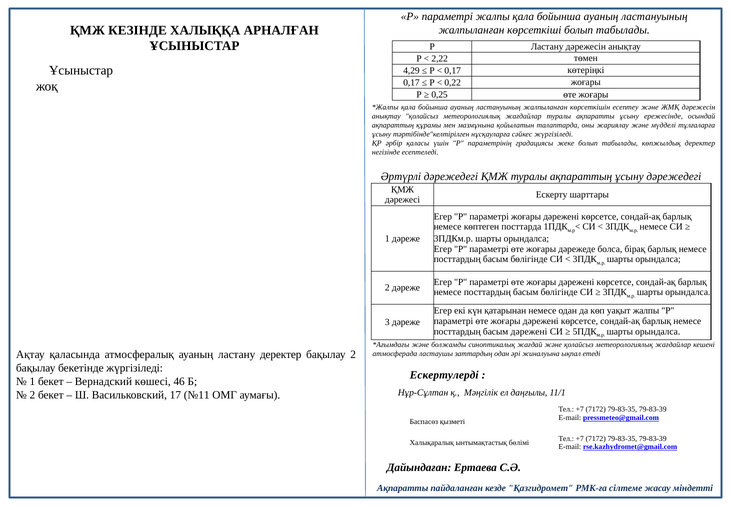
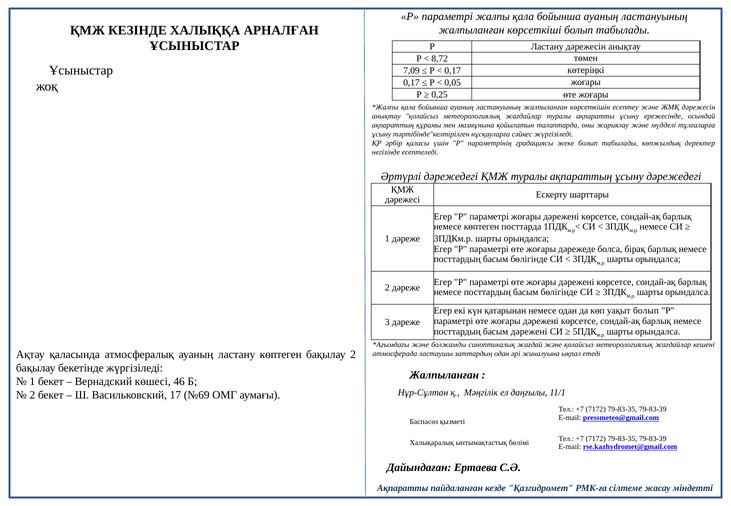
2,22: 2,22 -> 8,72 (440, 59)
4,29: 4,29 -> 7,09 (411, 71)
0,22: 0,22 -> 0,05 (453, 83)
уақыт жалпы: жалпы -> болып (646, 311)
ластану деректер: деректер -> көптеген (281, 355)
Ескертулерді: Ескертулерді -> Жалпыланған (444, 375)
№11: №11 -> №69 (197, 395)
